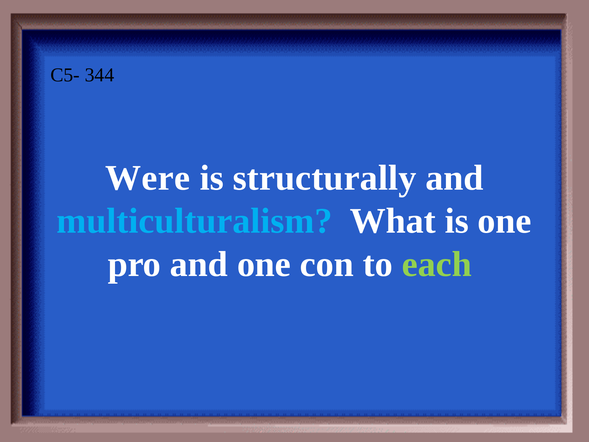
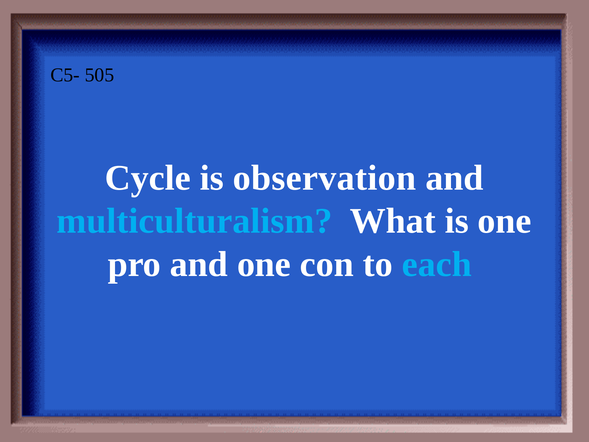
344: 344 -> 505 (99, 75)
Were: Were -> Cycle (148, 178)
structurally: structurally -> observation (324, 178)
each colour: light green -> light blue (437, 264)
